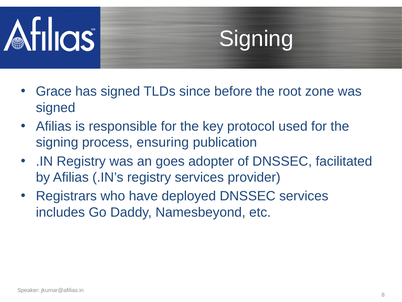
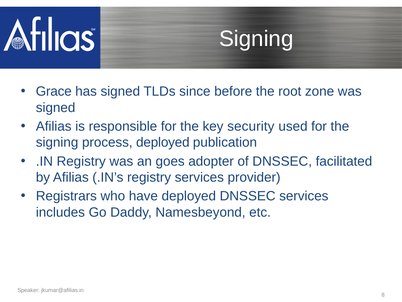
protocol: protocol -> security (251, 126)
process ensuring: ensuring -> deployed (163, 142)
